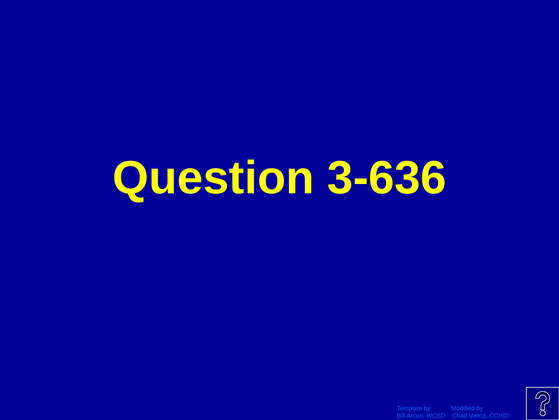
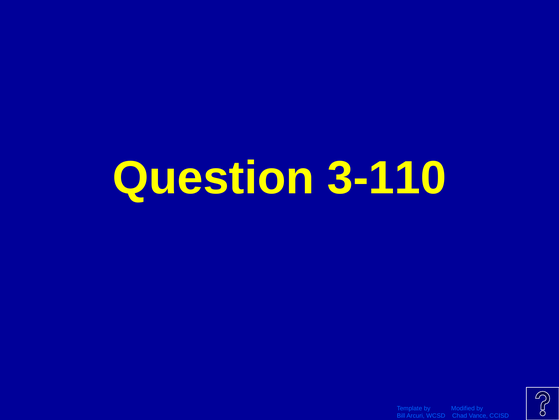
3-636: 3-636 -> 3-110 (387, 178)
